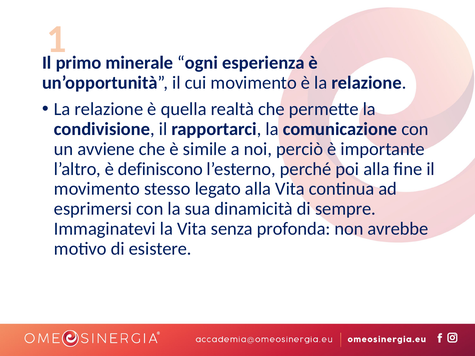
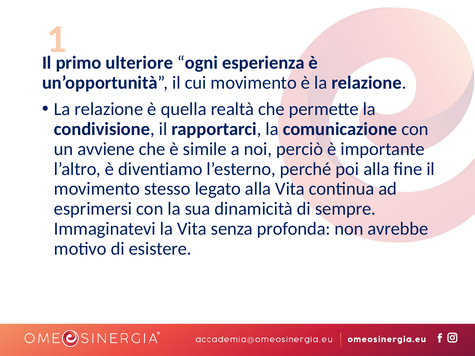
minerale: minerale -> ulteriore (139, 63)
definiscono: definiscono -> diventiamo (160, 169)
